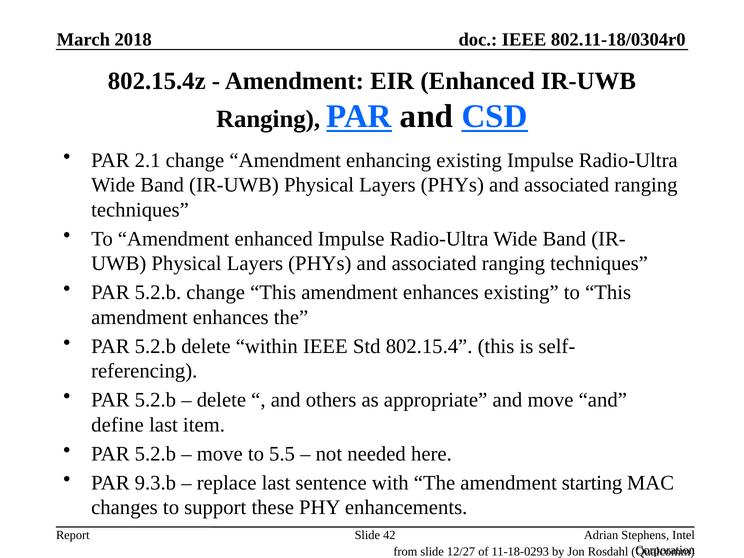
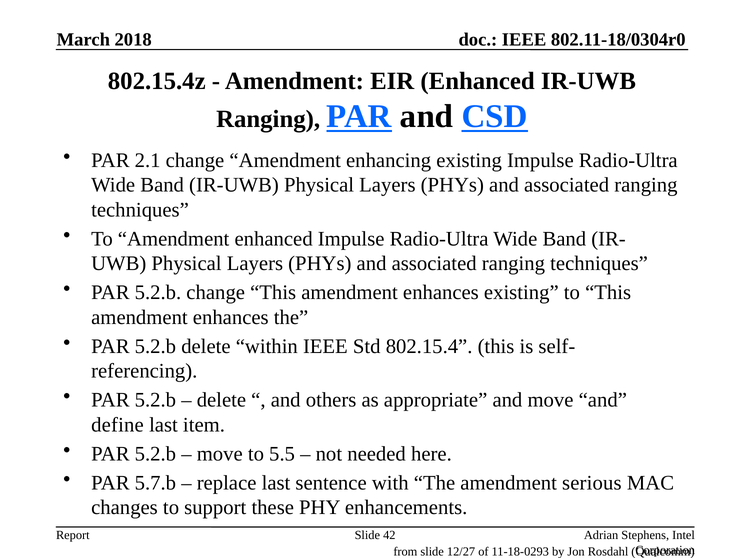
9.3.b: 9.3.b -> 5.7.b (155, 483)
starting: starting -> serious (592, 483)
